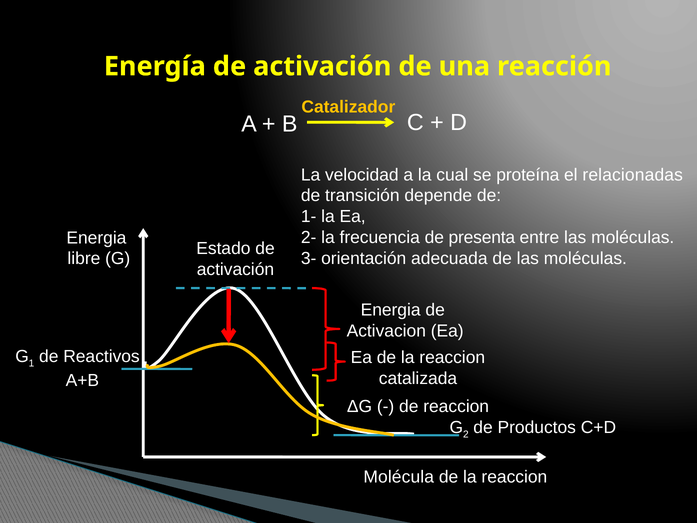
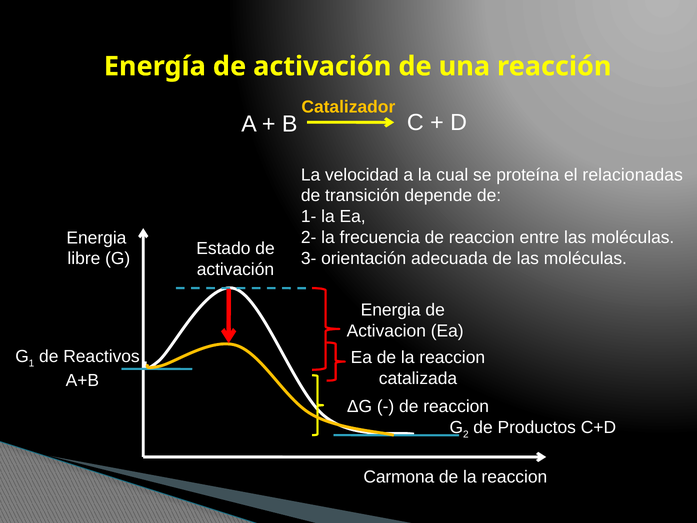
frecuencia de presenta: presenta -> reaccion (482, 237)
Molécula: Molécula -> Carmona (399, 477)
